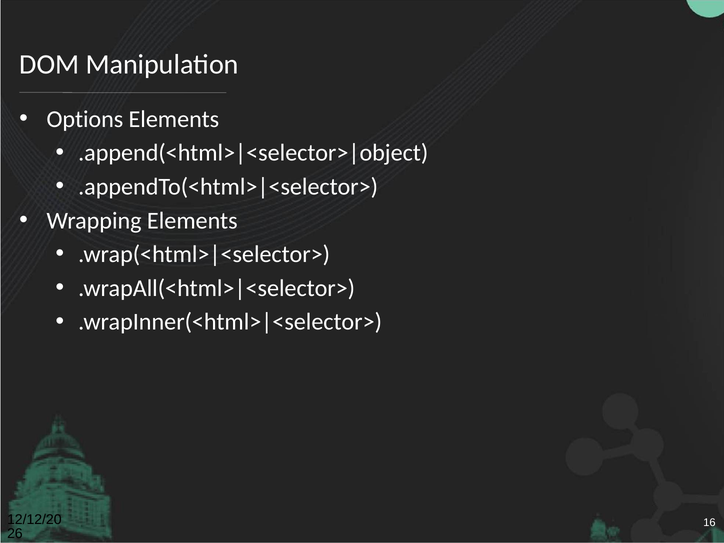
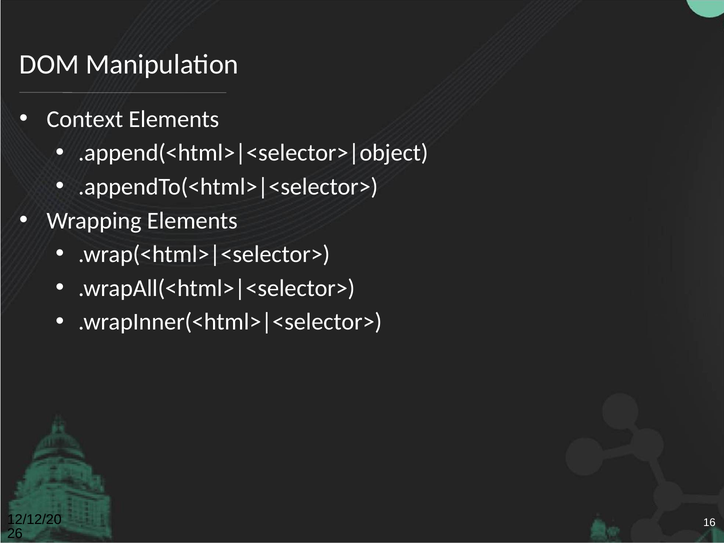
Options: Options -> Context (85, 119)
